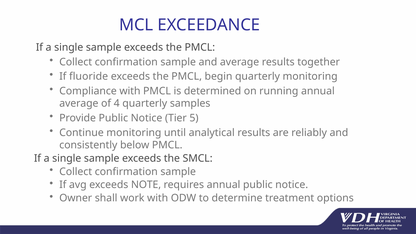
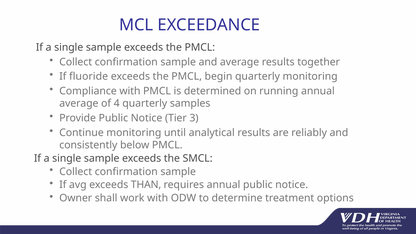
5: 5 -> 3 (194, 118)
NOTE: NOTE -> THAN (146, 185)
